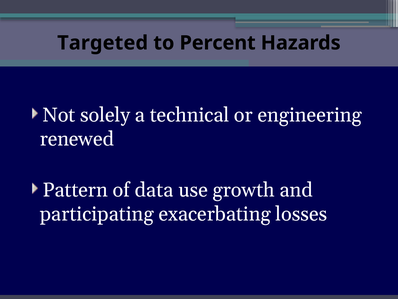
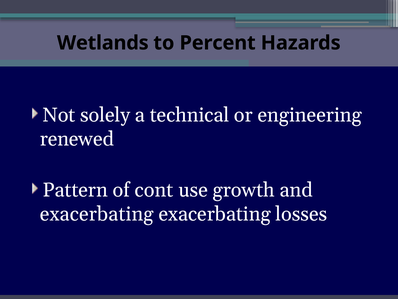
Targeted: Targeted -> Wetlands (103, 43)
data: data -> cont (154, 190)
participating: participating -> exacerbating (97, 214)
